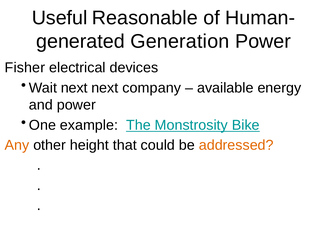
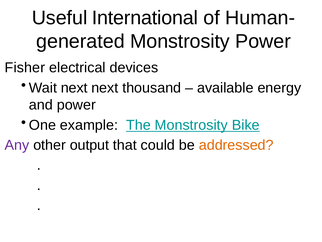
Reasonable: Reasonable -> International (145, 18)
Generation: Generation -> Monstrosity (180, 41)
company: company -> thousand (152, 88)
Any colour: orange -> purple (17, 145)
height: height -> output (89, 145)
